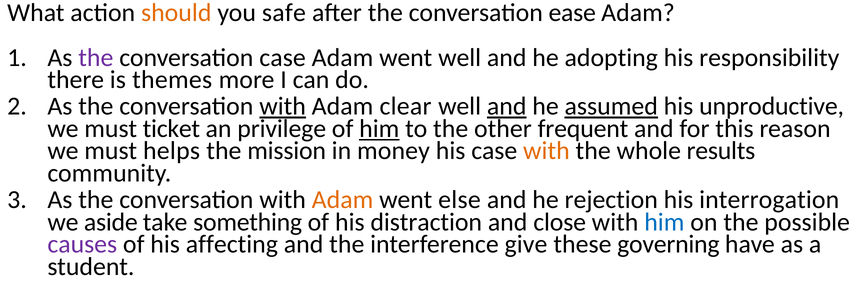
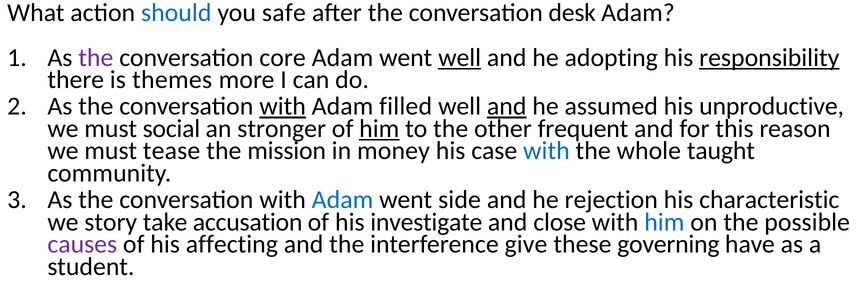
should colour: orange -> blue (176, 13)
ease: ease -> desk (572, 13)
conversation case: case -> core (283, 58)
well underline: none -> present (460, 58)
responsibility underline: none -> present (769, 58)
clear: clear -> filled (406, 107)
assumed underline: present -> none (611, 107)
ticket: ticket -> social (171, 129)
privilege: privilege -> stronger (282, 129)
helps: helps -> tease (172, 151)
with colour: orange -> blue (546, 151)
results: results -> taught (721, 151)
Adam colour: orange -> blue (343, 200)
else: else -> side (460, 200)
interrogation: interrogation -> characteristic (769, 200)
aside: aside -> story (111, 222)
something: something -> accusation (248, 222)
distraction: distraction -> investigate (426, 222)
